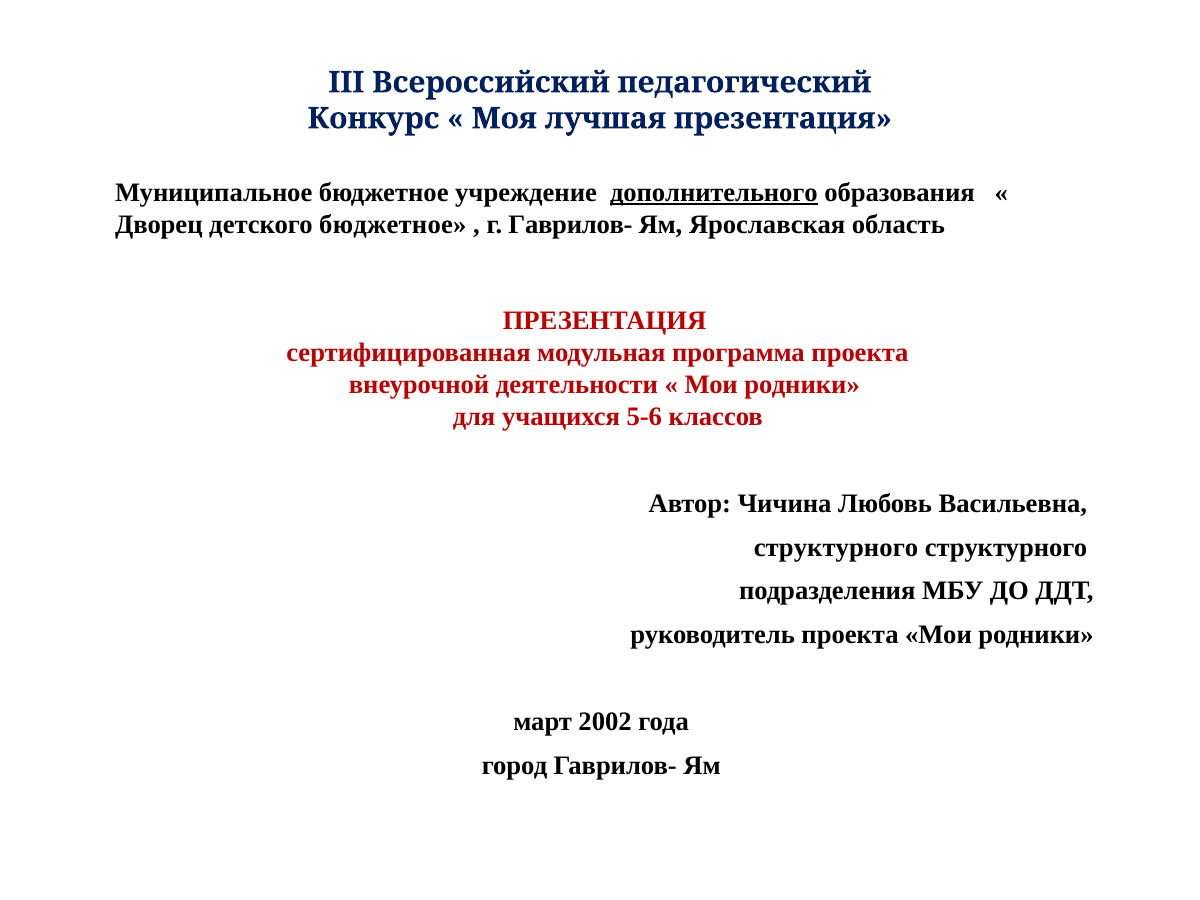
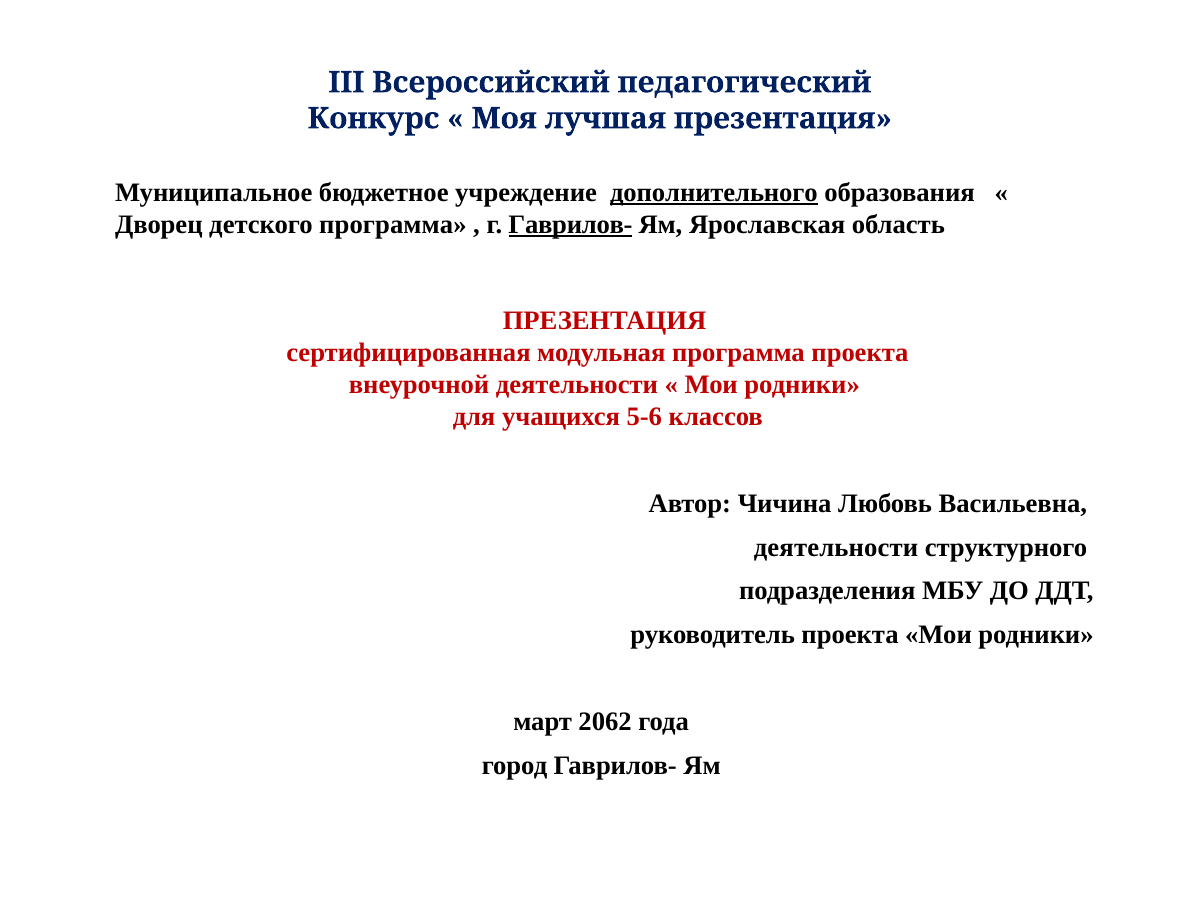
детского бюджетное: бюджетное -> программа (393, 225)
Гаврилов- underline: none -> present (570, 225)
структурного: структурного -> деятельности (836, 547)
2002: 2002 -> 2062 (605, 722)
